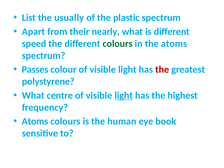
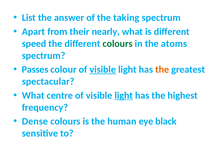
usually: usually -> answer (69, 18)
plastic: plastic -> taking (126, 18)
visible underline: none -> present (103, 70)
the colour: red -> orange (162, 70)
polystyrene: polystyrene -> spectacular (48, 81)
Atoms: Atoms -> Dense (35, 121)
book: book -> black (166, 121)
